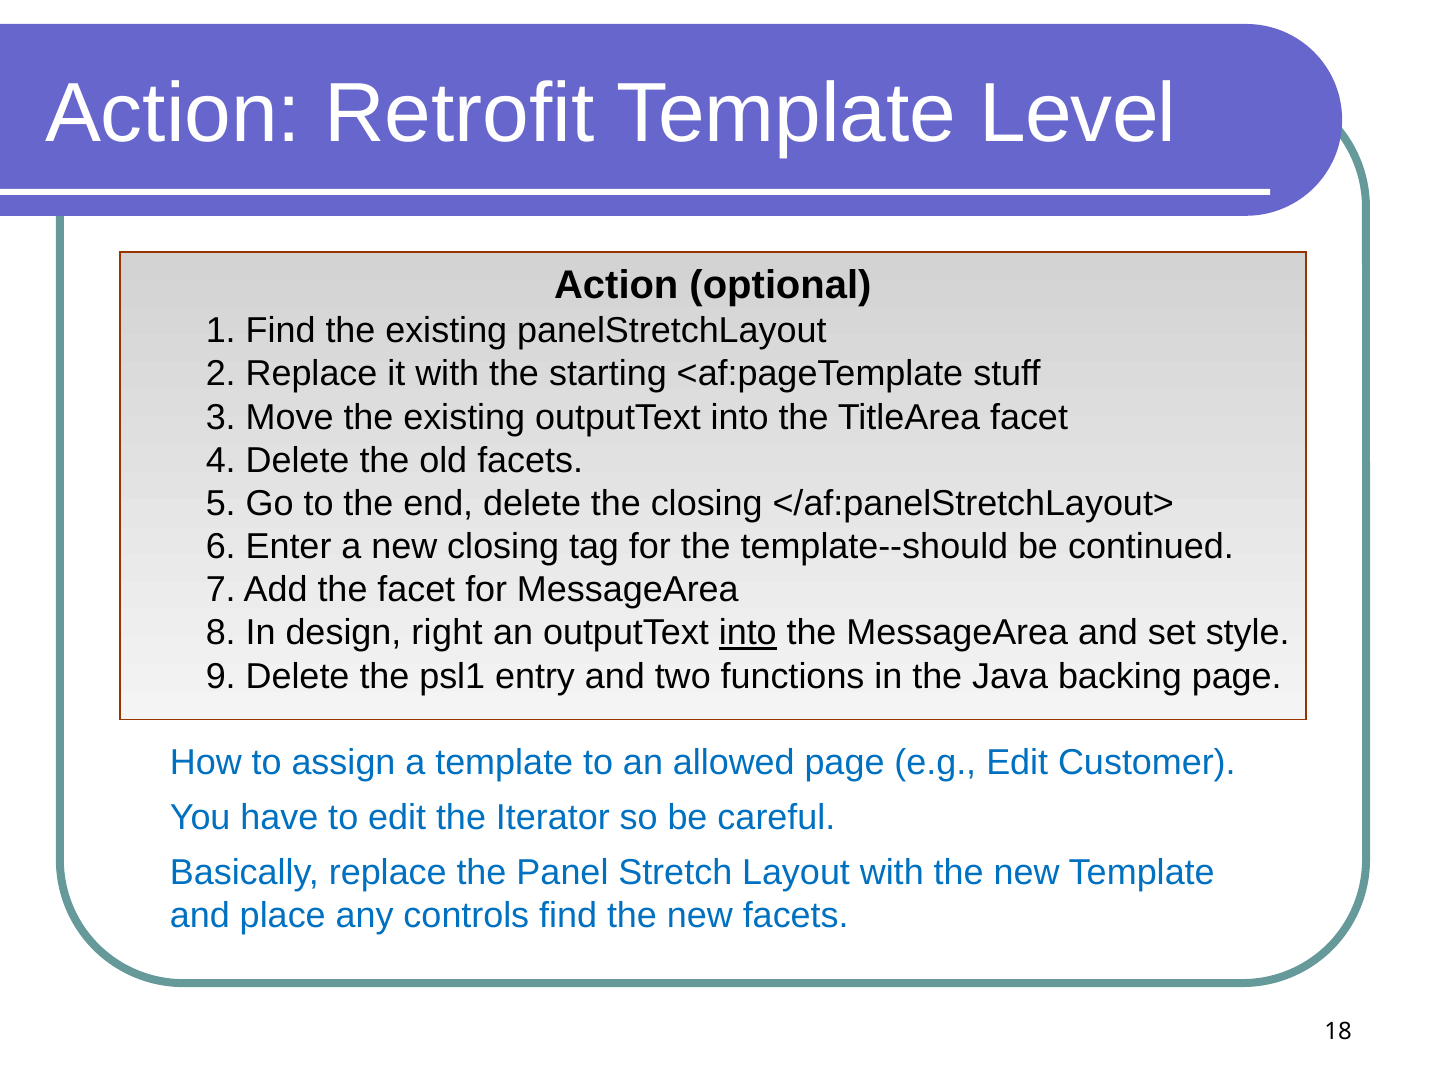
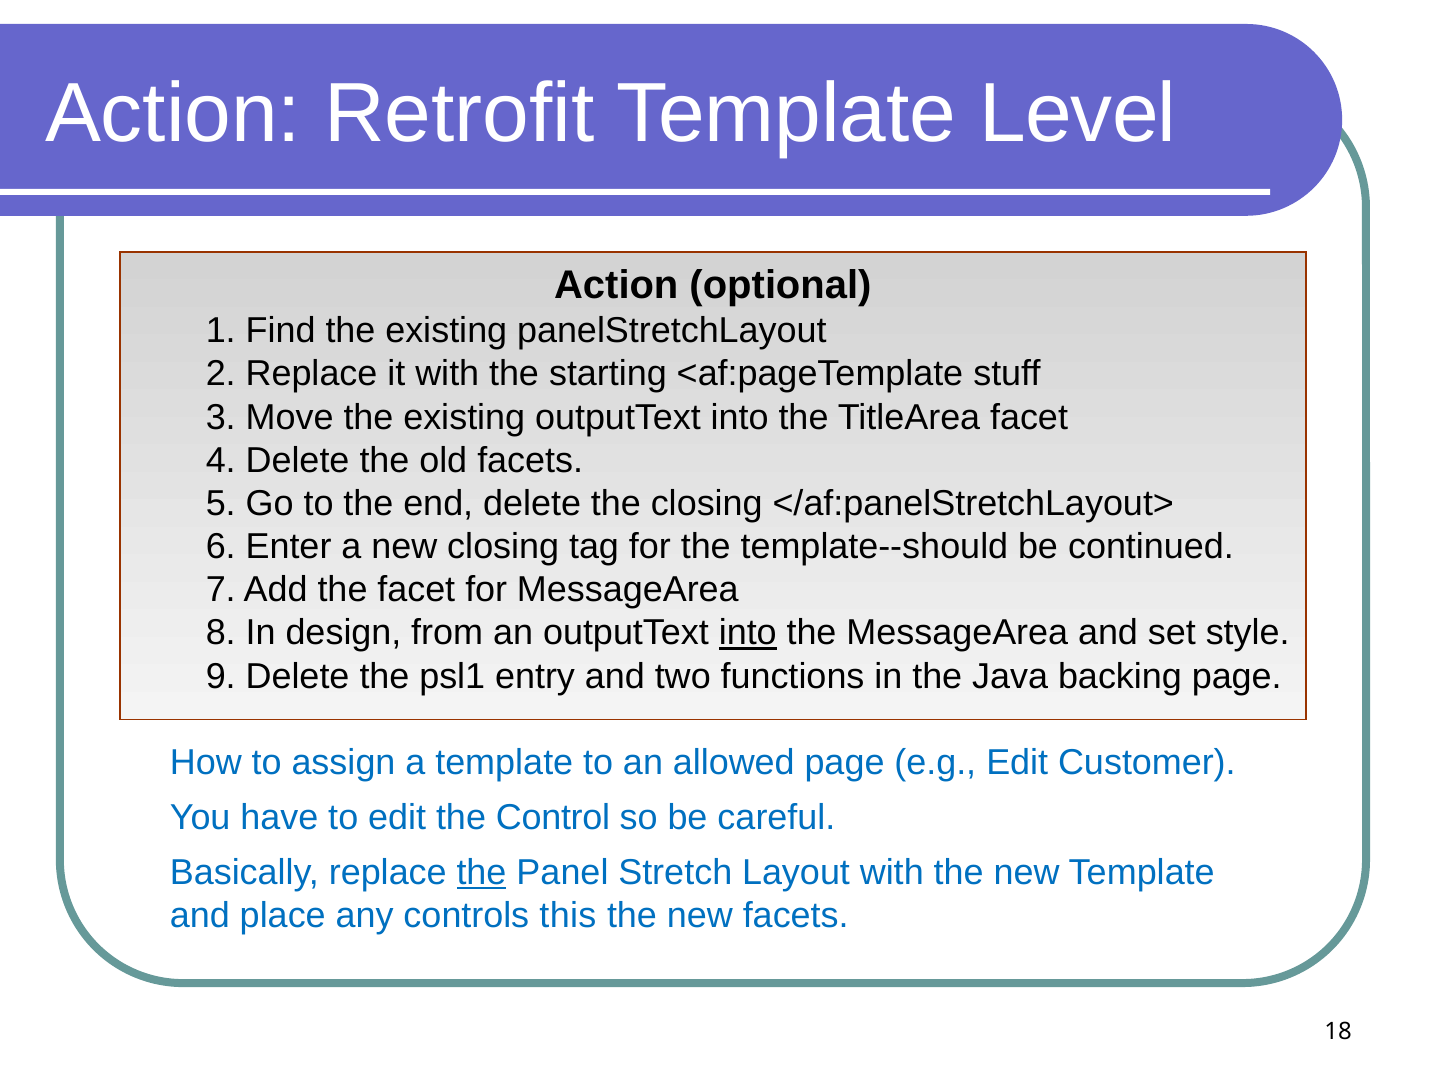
right: right -> from (447, 633)
Iterator: Iterator -> Control (553, 817)
the underline: none -> present (482, 872)
controls find: find -> this (568, 916)
